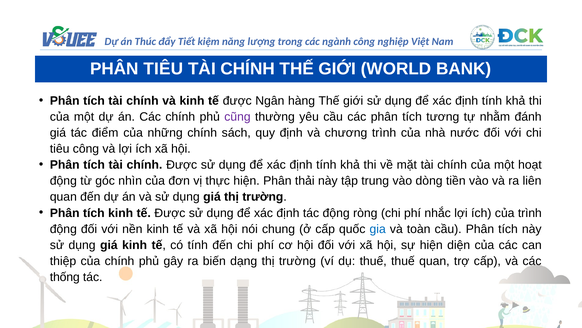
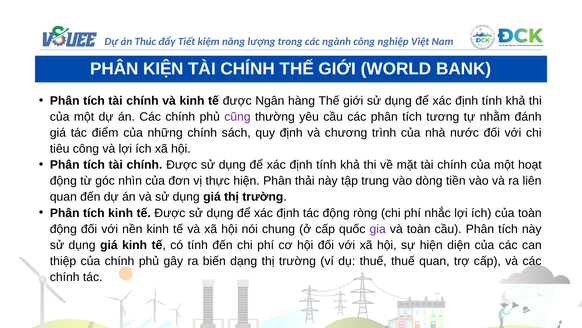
PHÂN TIÊU: TIÊU -> KIỆN (163, 69)
của trình: trình -> toàn (530, 213)
gia colour: blue -> purple (378, 229)
thống: thống -> chính (65, 277)
